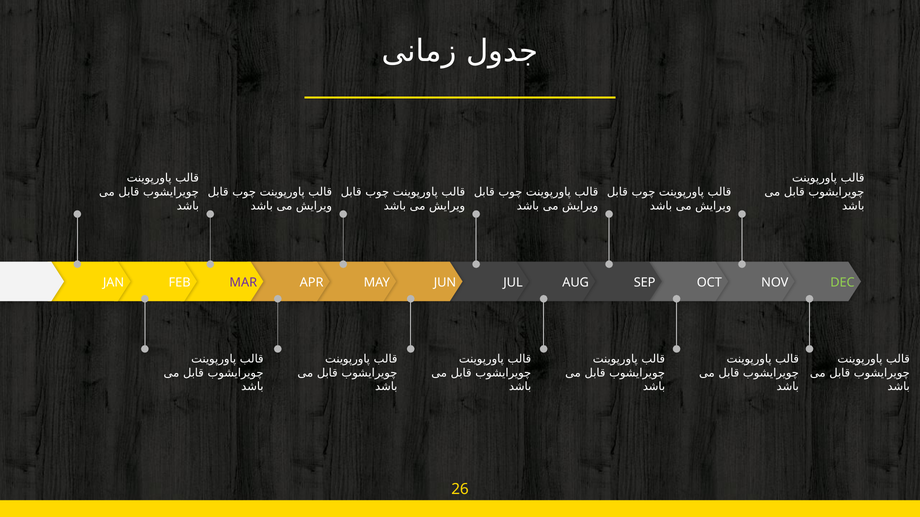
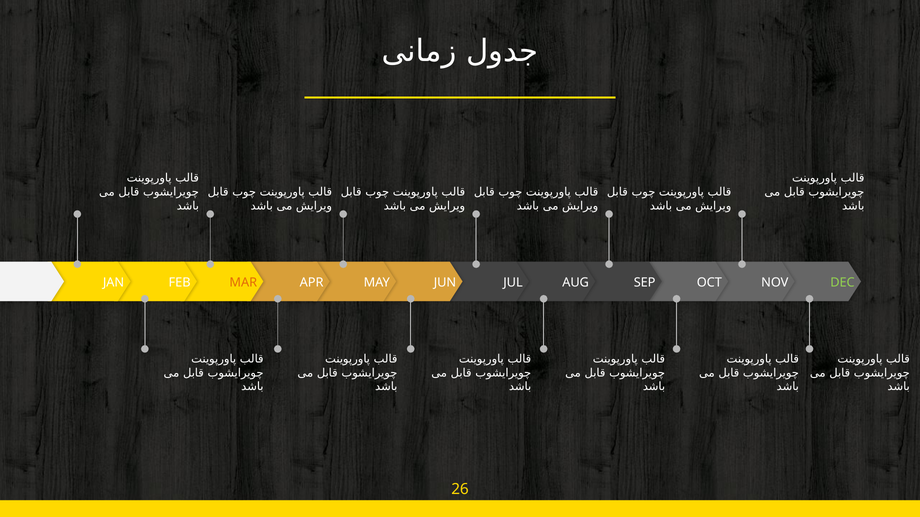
MAR colour: purple -> orange (243, 283)
